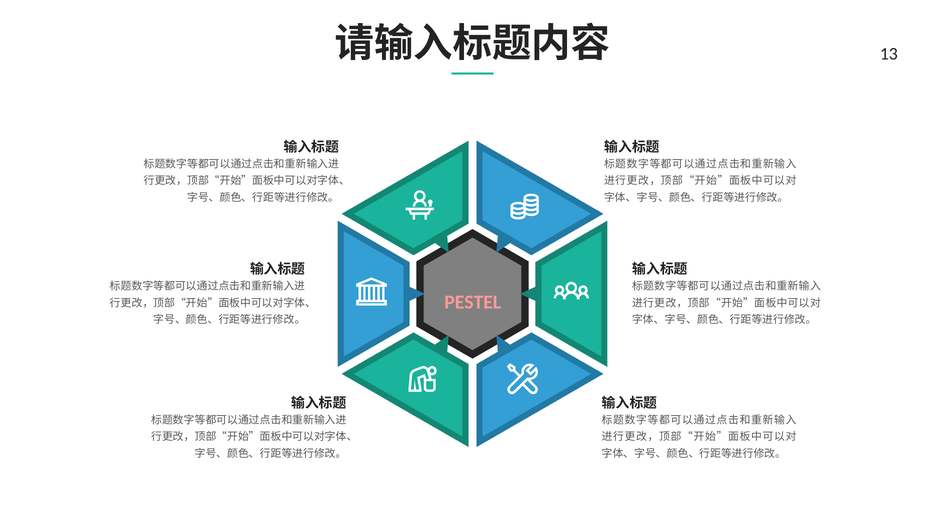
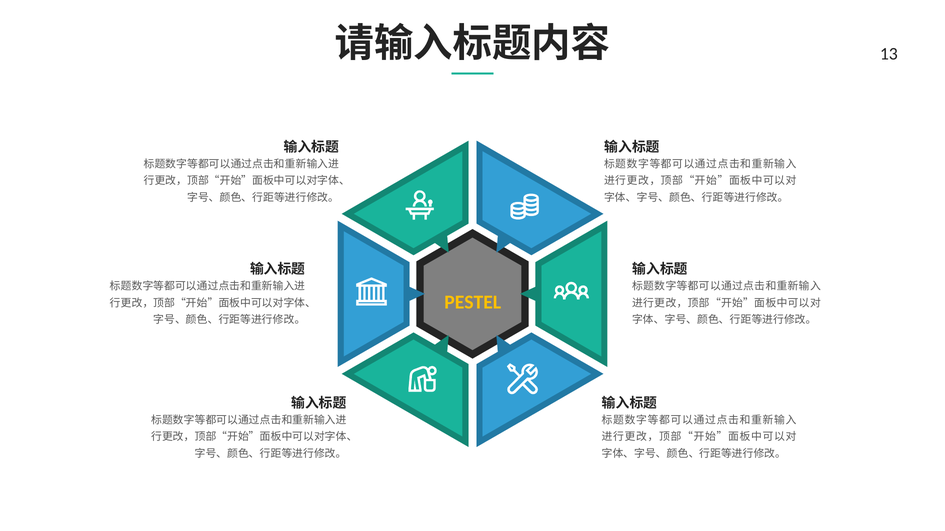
PESTEL colour: pink -> yellow (473, 303)
